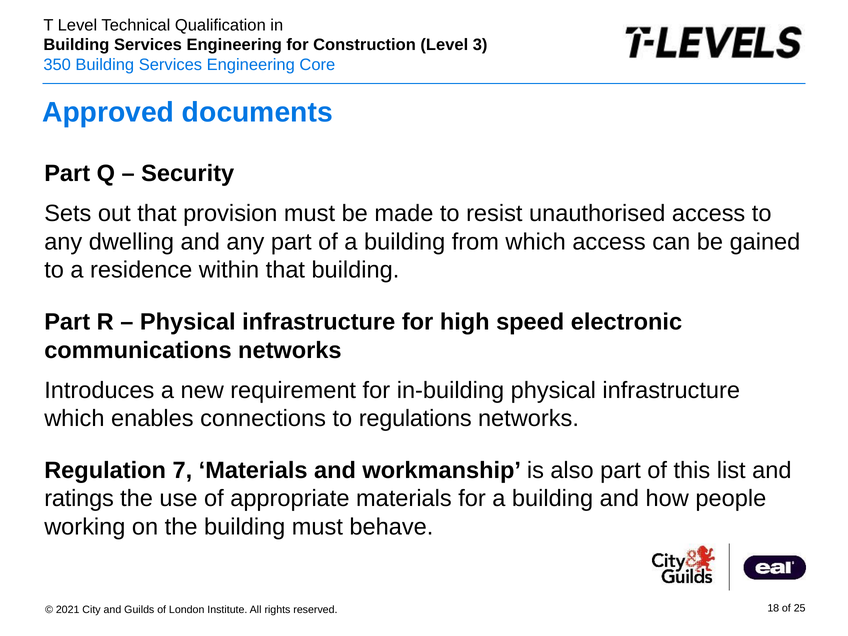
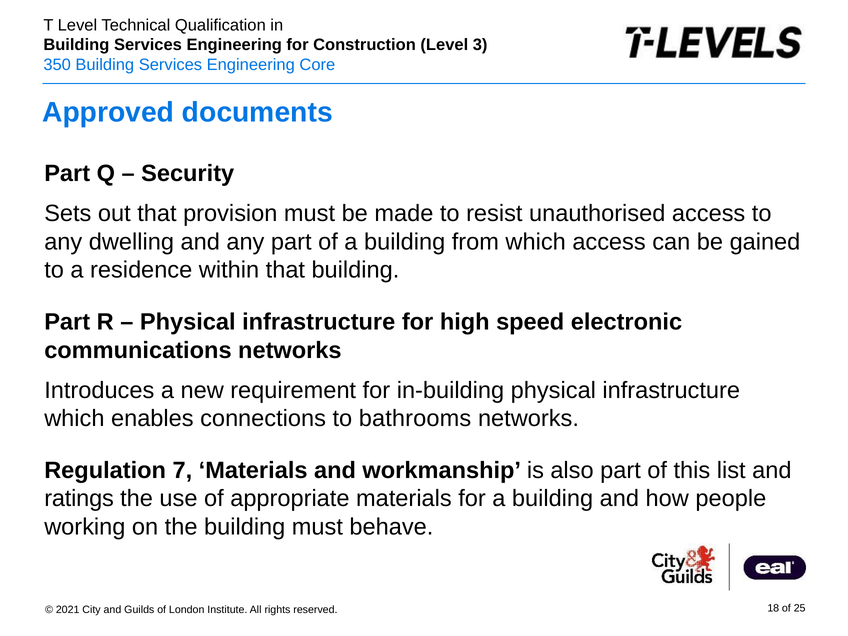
regulations: regulations -> bathrooms (415, 419)
